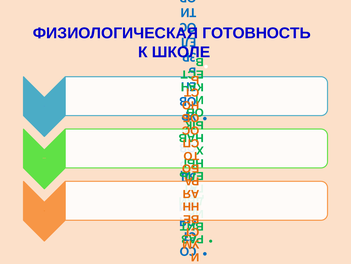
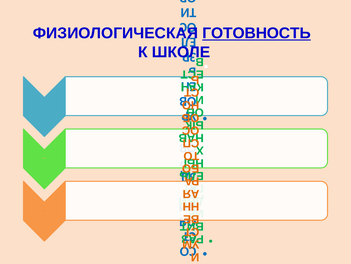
ГОТОВНОСТЬ underline: none -> present (257, 33)
